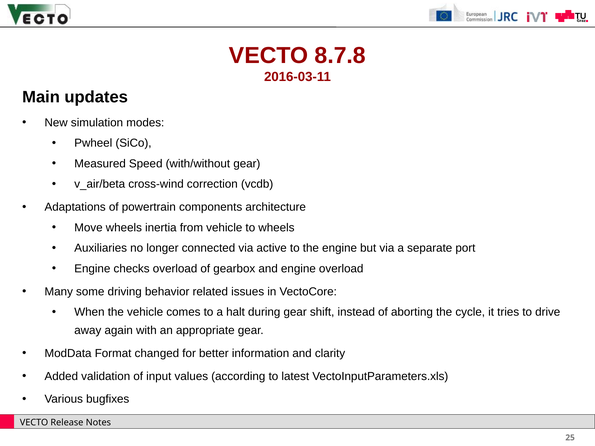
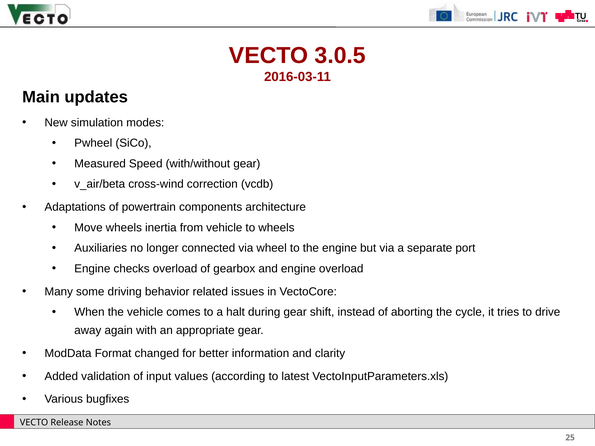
8.7.8: 8.7.8 -> 3.0.5 (340, 56)
active: active -> wheel (272, 248)
